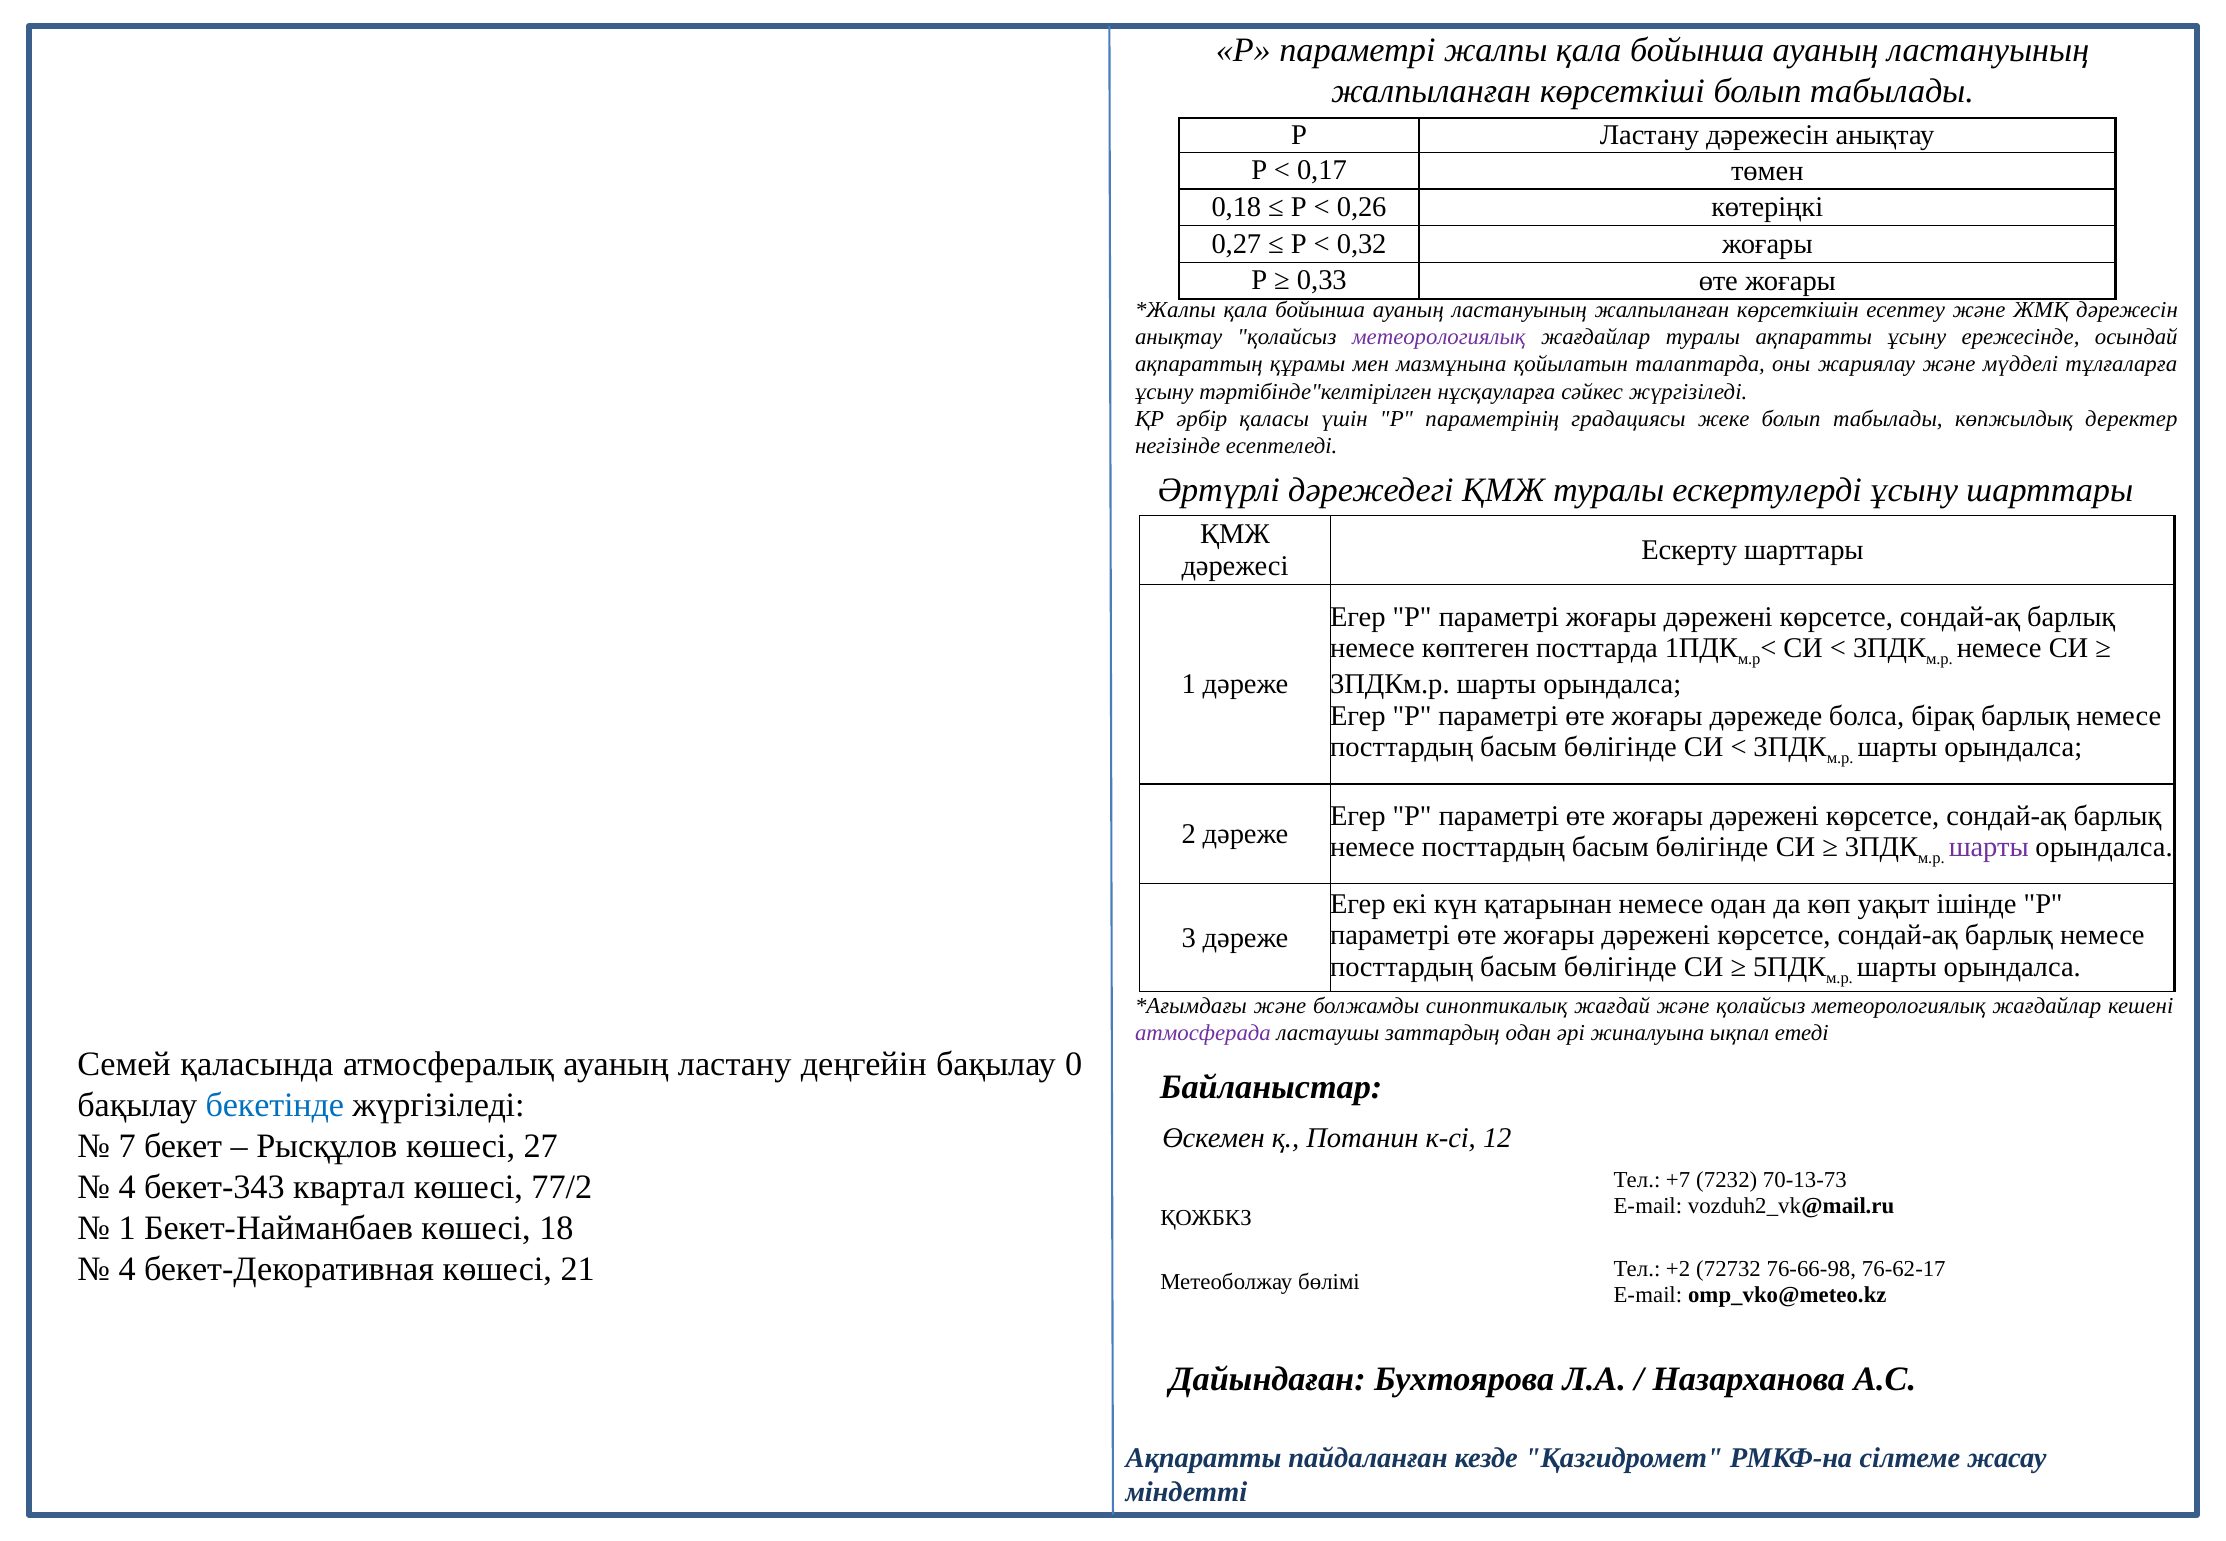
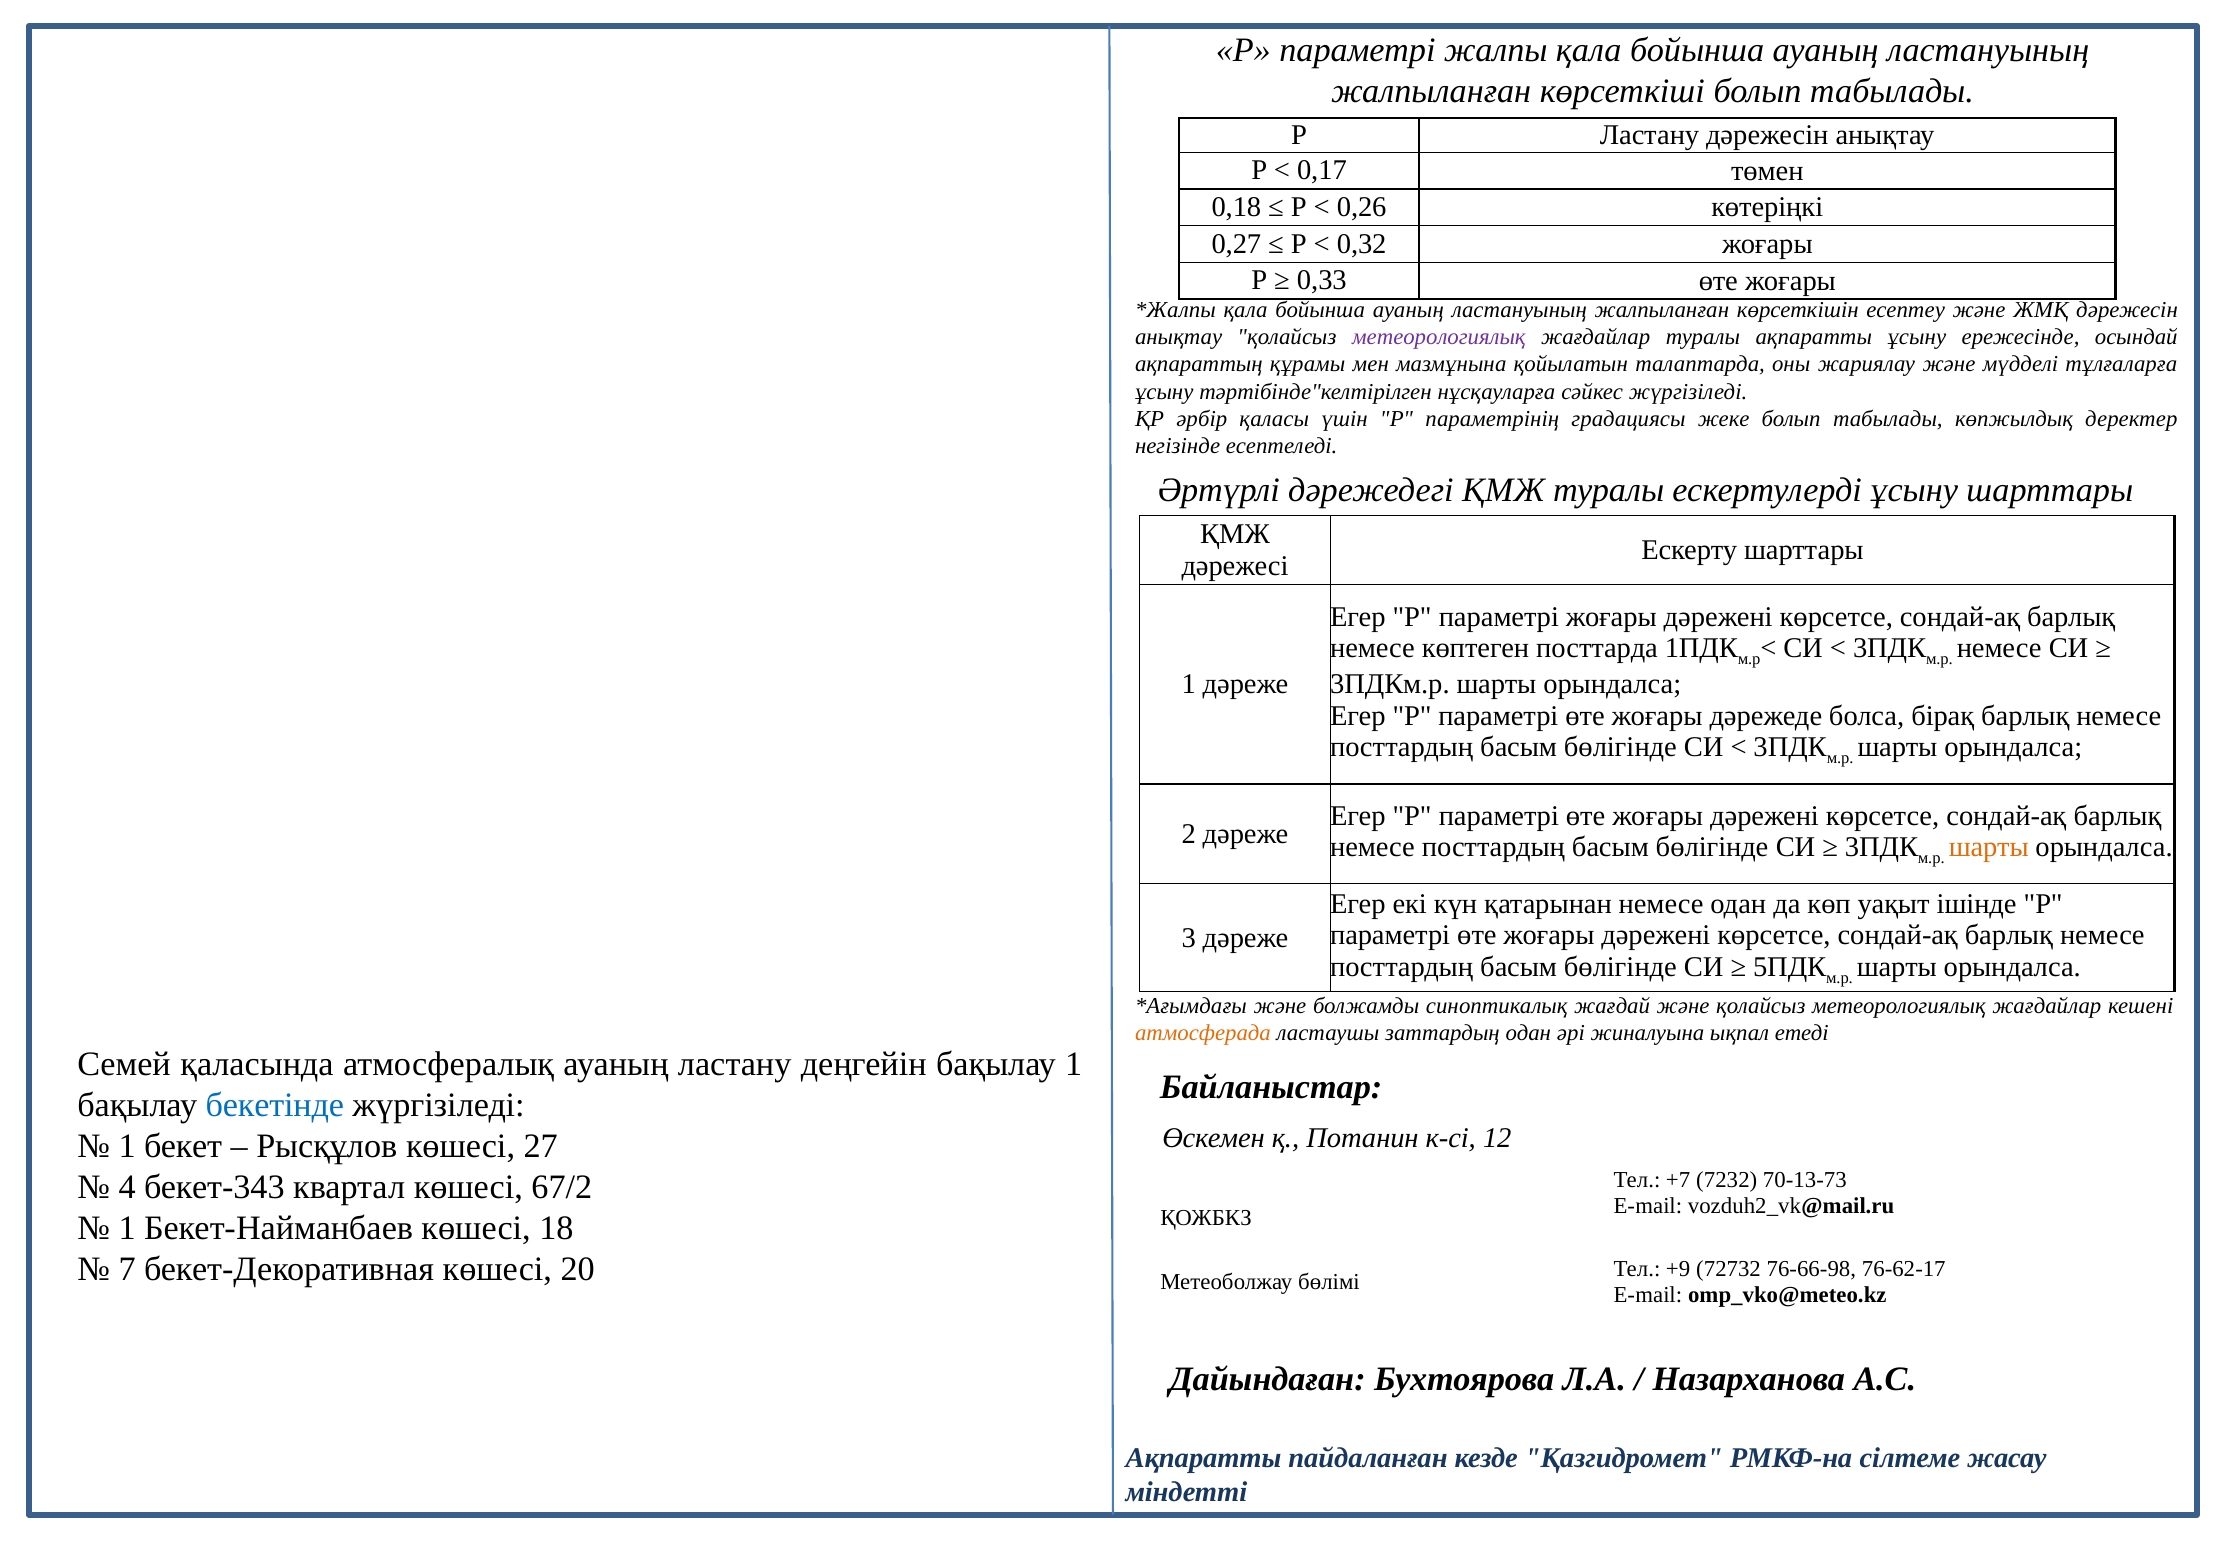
шарты colour: purple -> orange (1989, 847)
атмосферада colour: purple -> orange (1203, 1033)
бақылау 0: 0 -> 1 (1074, 1064)
7: 7 -> 1 (127, 1146)
77/2: 77/2 -> 67/2 (562, 1187)
4: 4 -> 7 (127, 1269)
21: 21 -> 20 (578, 1269)
+2: +2 -> +9 (1678, 1269)
